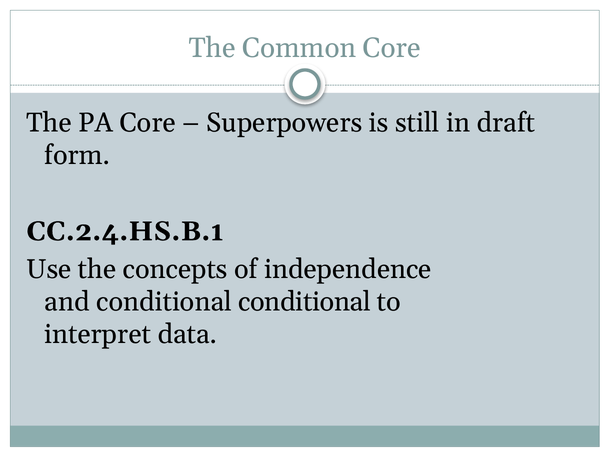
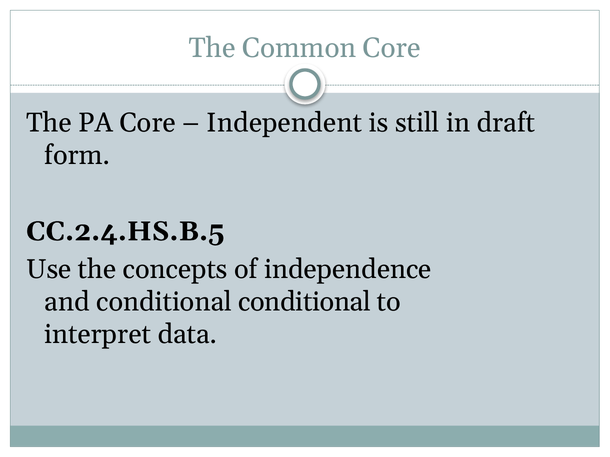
Superpowers: Superpowers -> Independent (284, 123)
CC.2.4.HS.B.1: CC.2.4.HS.B.1 -> CC.2.4.HS.B.5 (125, 232)
